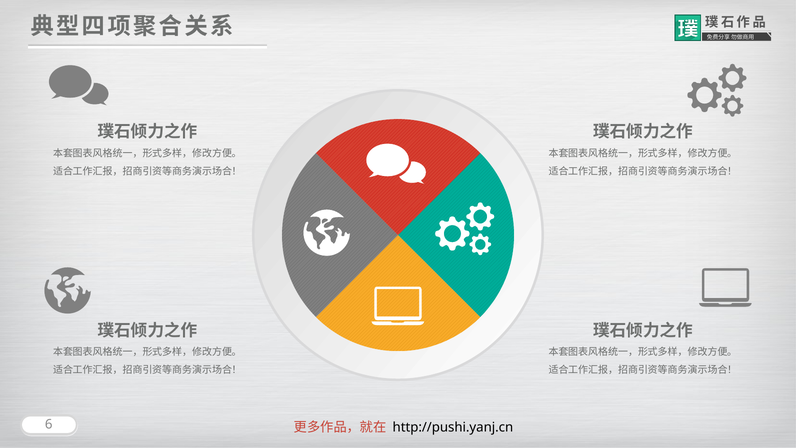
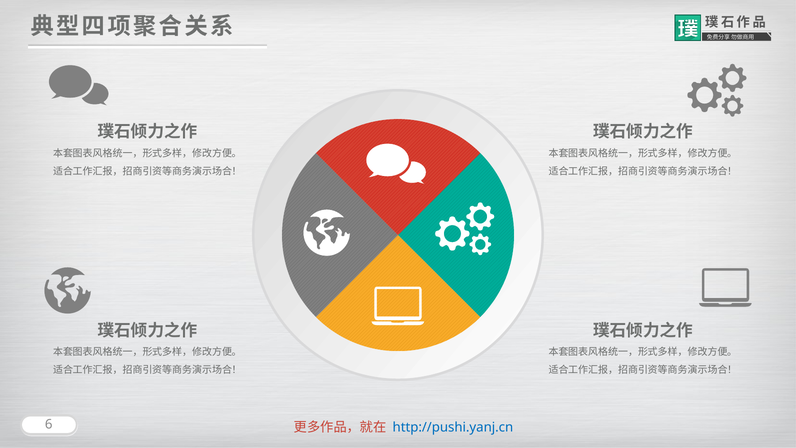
http://pushi.yanj.cn colour: black -> blue (453, 427)
